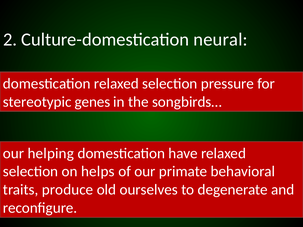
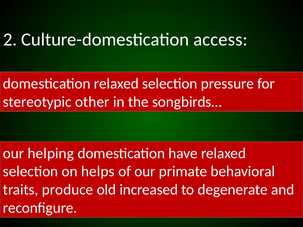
neural: neural -> access (221, 40)
genes: genes -> other (92, 102)
ourselves: ourselves -> increased (149, 190)
